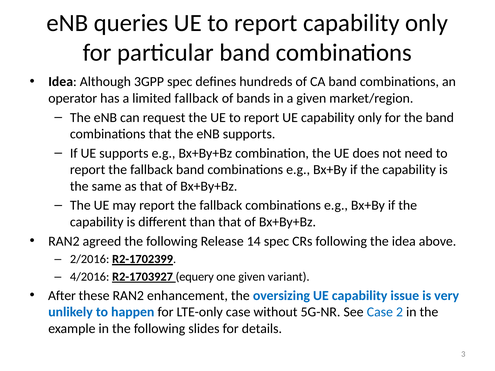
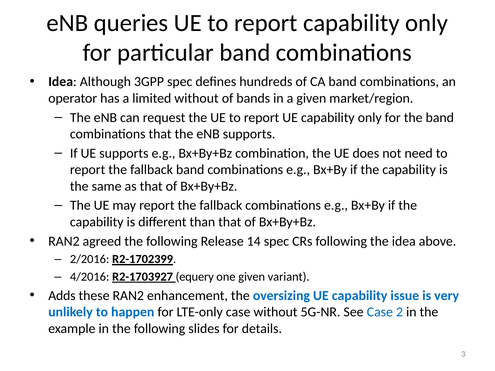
limited fallback: fallback -> without (197, 98)
After: After -> Adds (62, 296)
